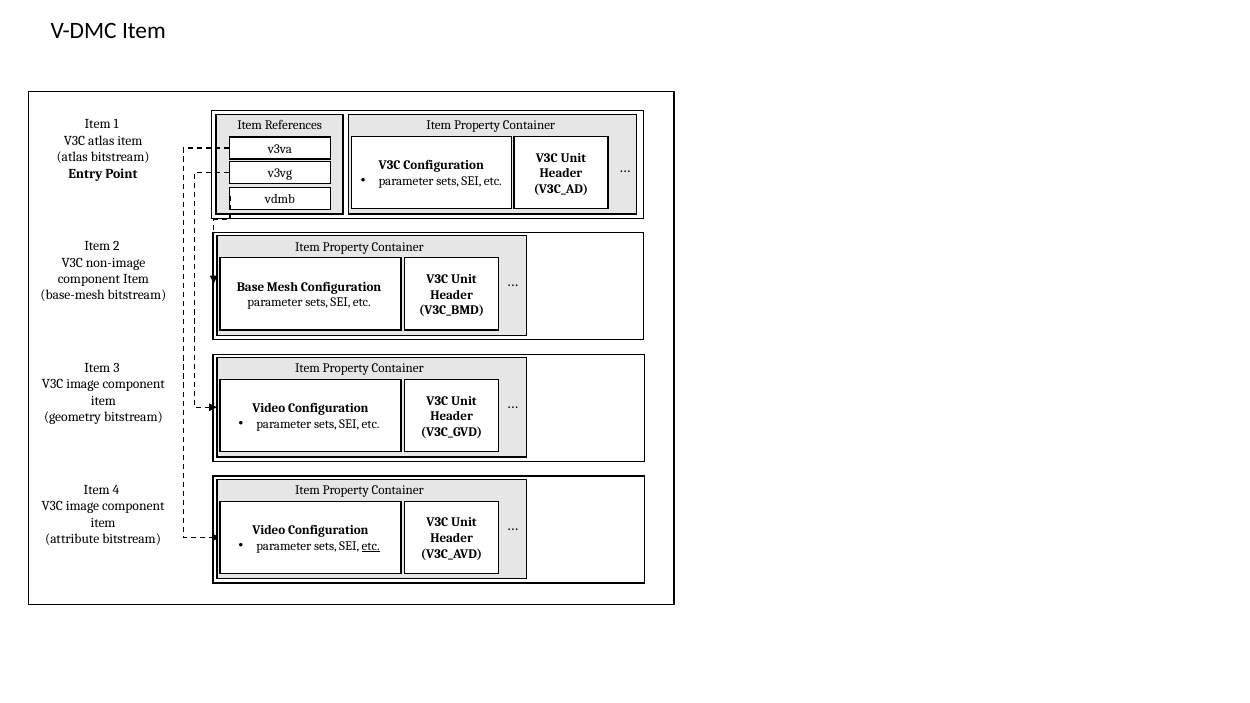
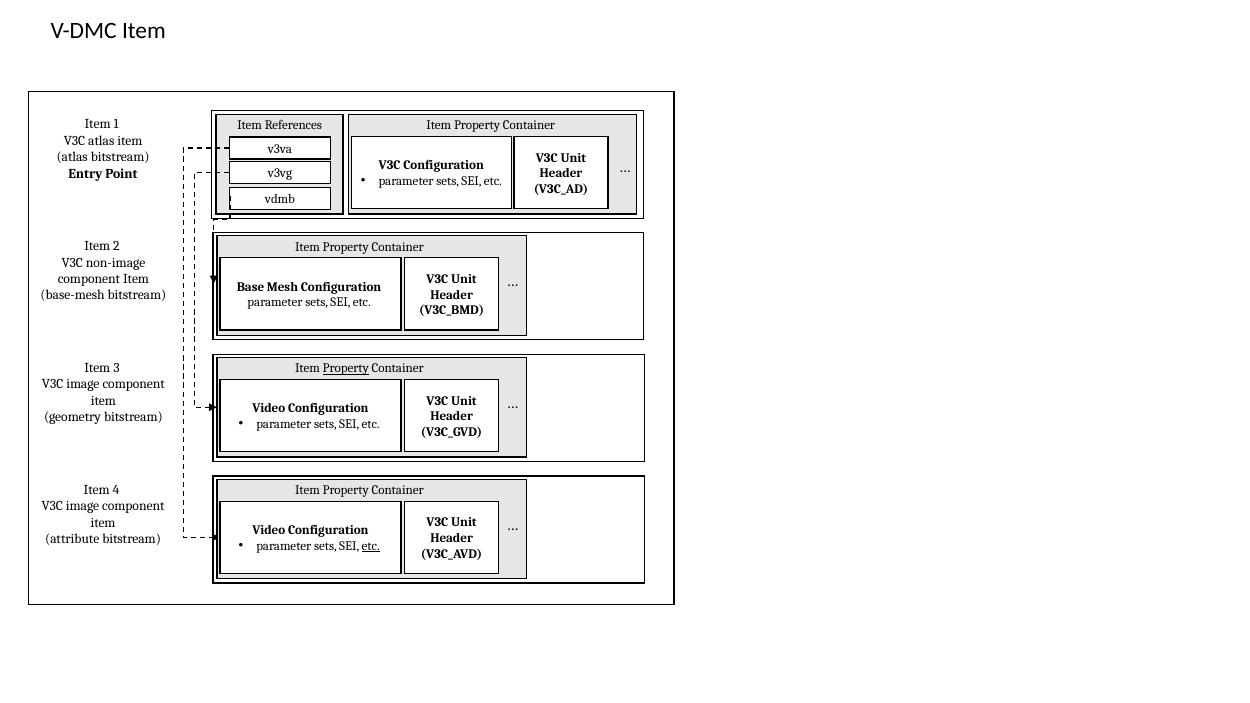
Property underline: none -> present (346, 369)
